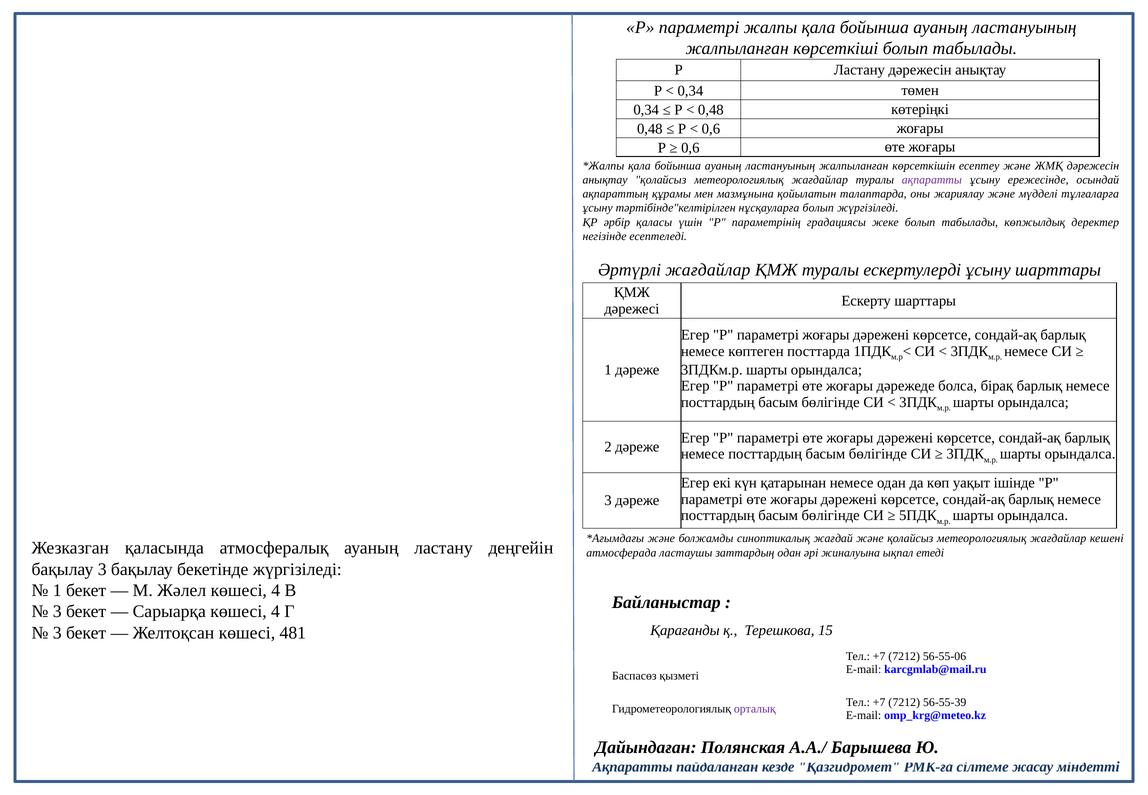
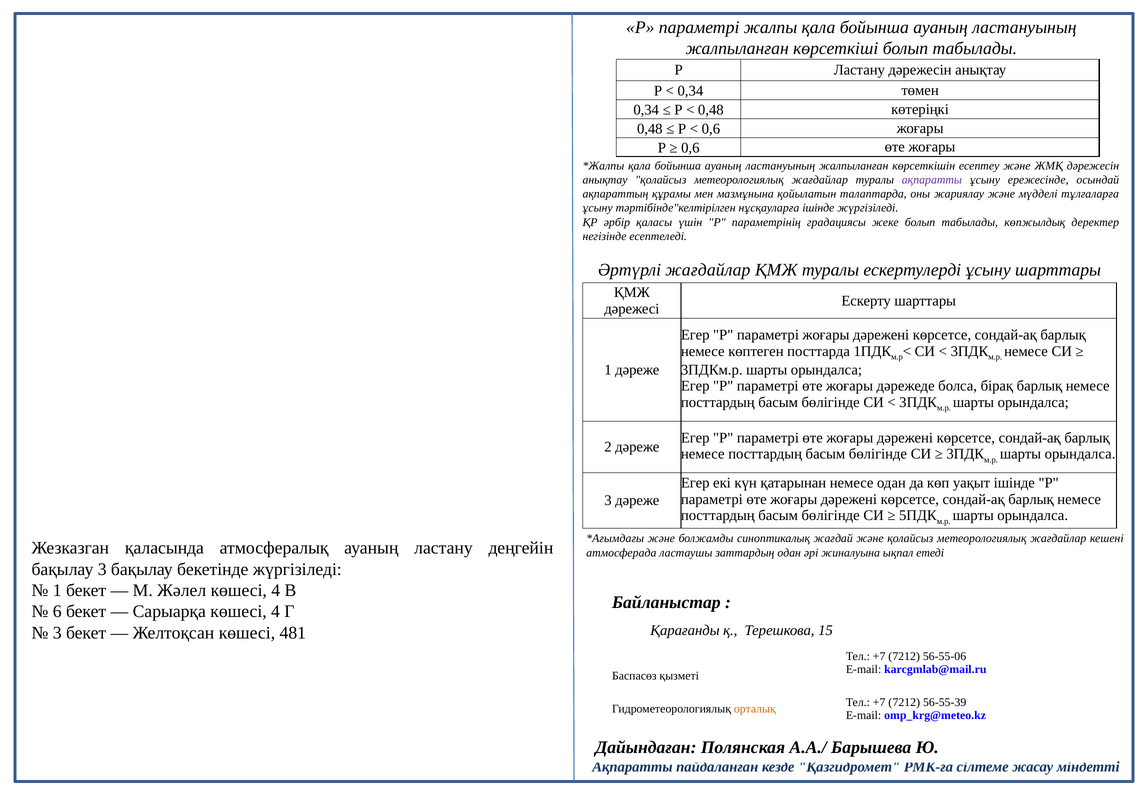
нұсқауларға болып: болып -> ішінде (818, 208)
3: 3 -> 6 (57, 611)
орталық colour: purple -> orange (755, 709)
